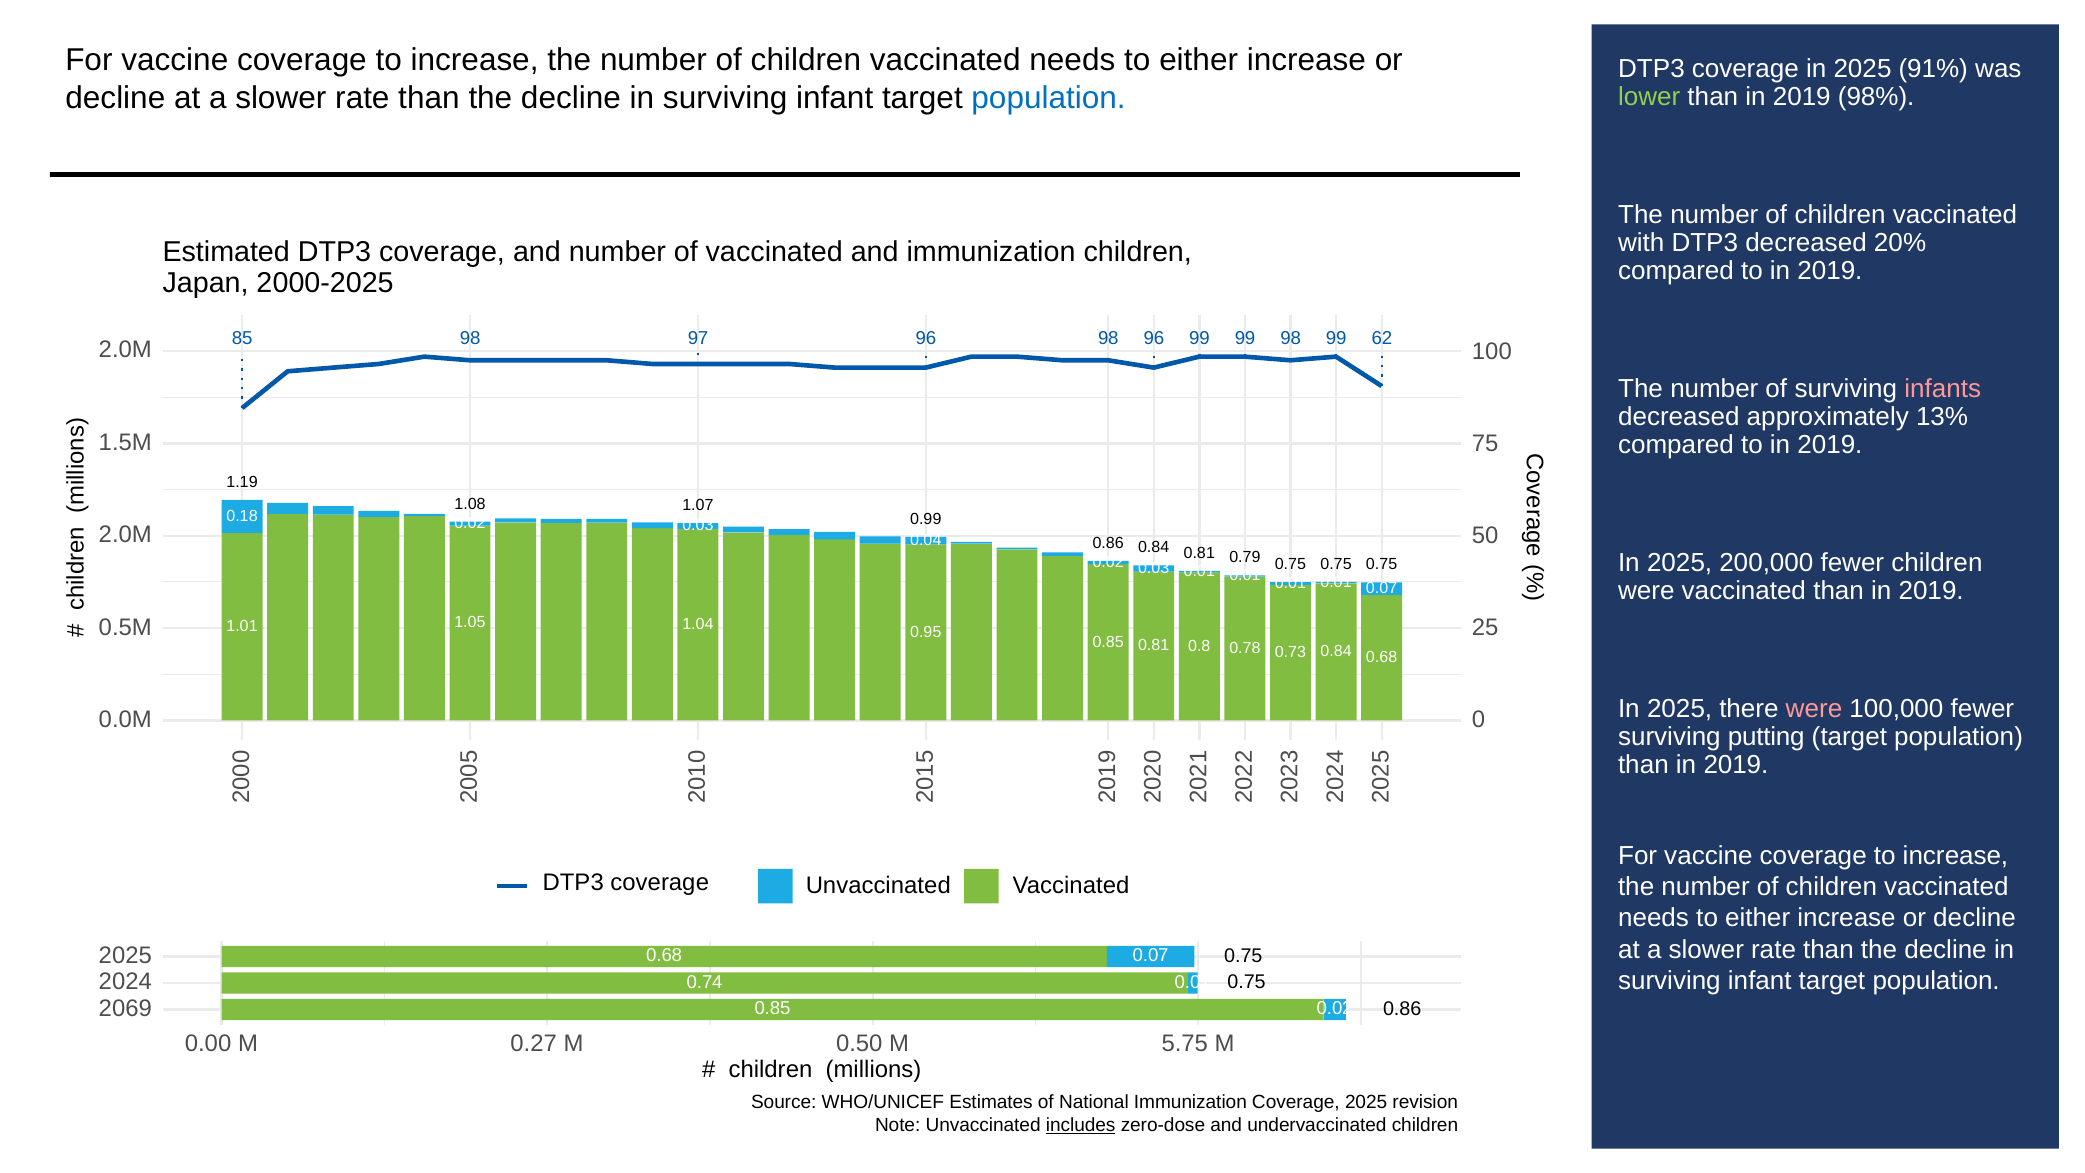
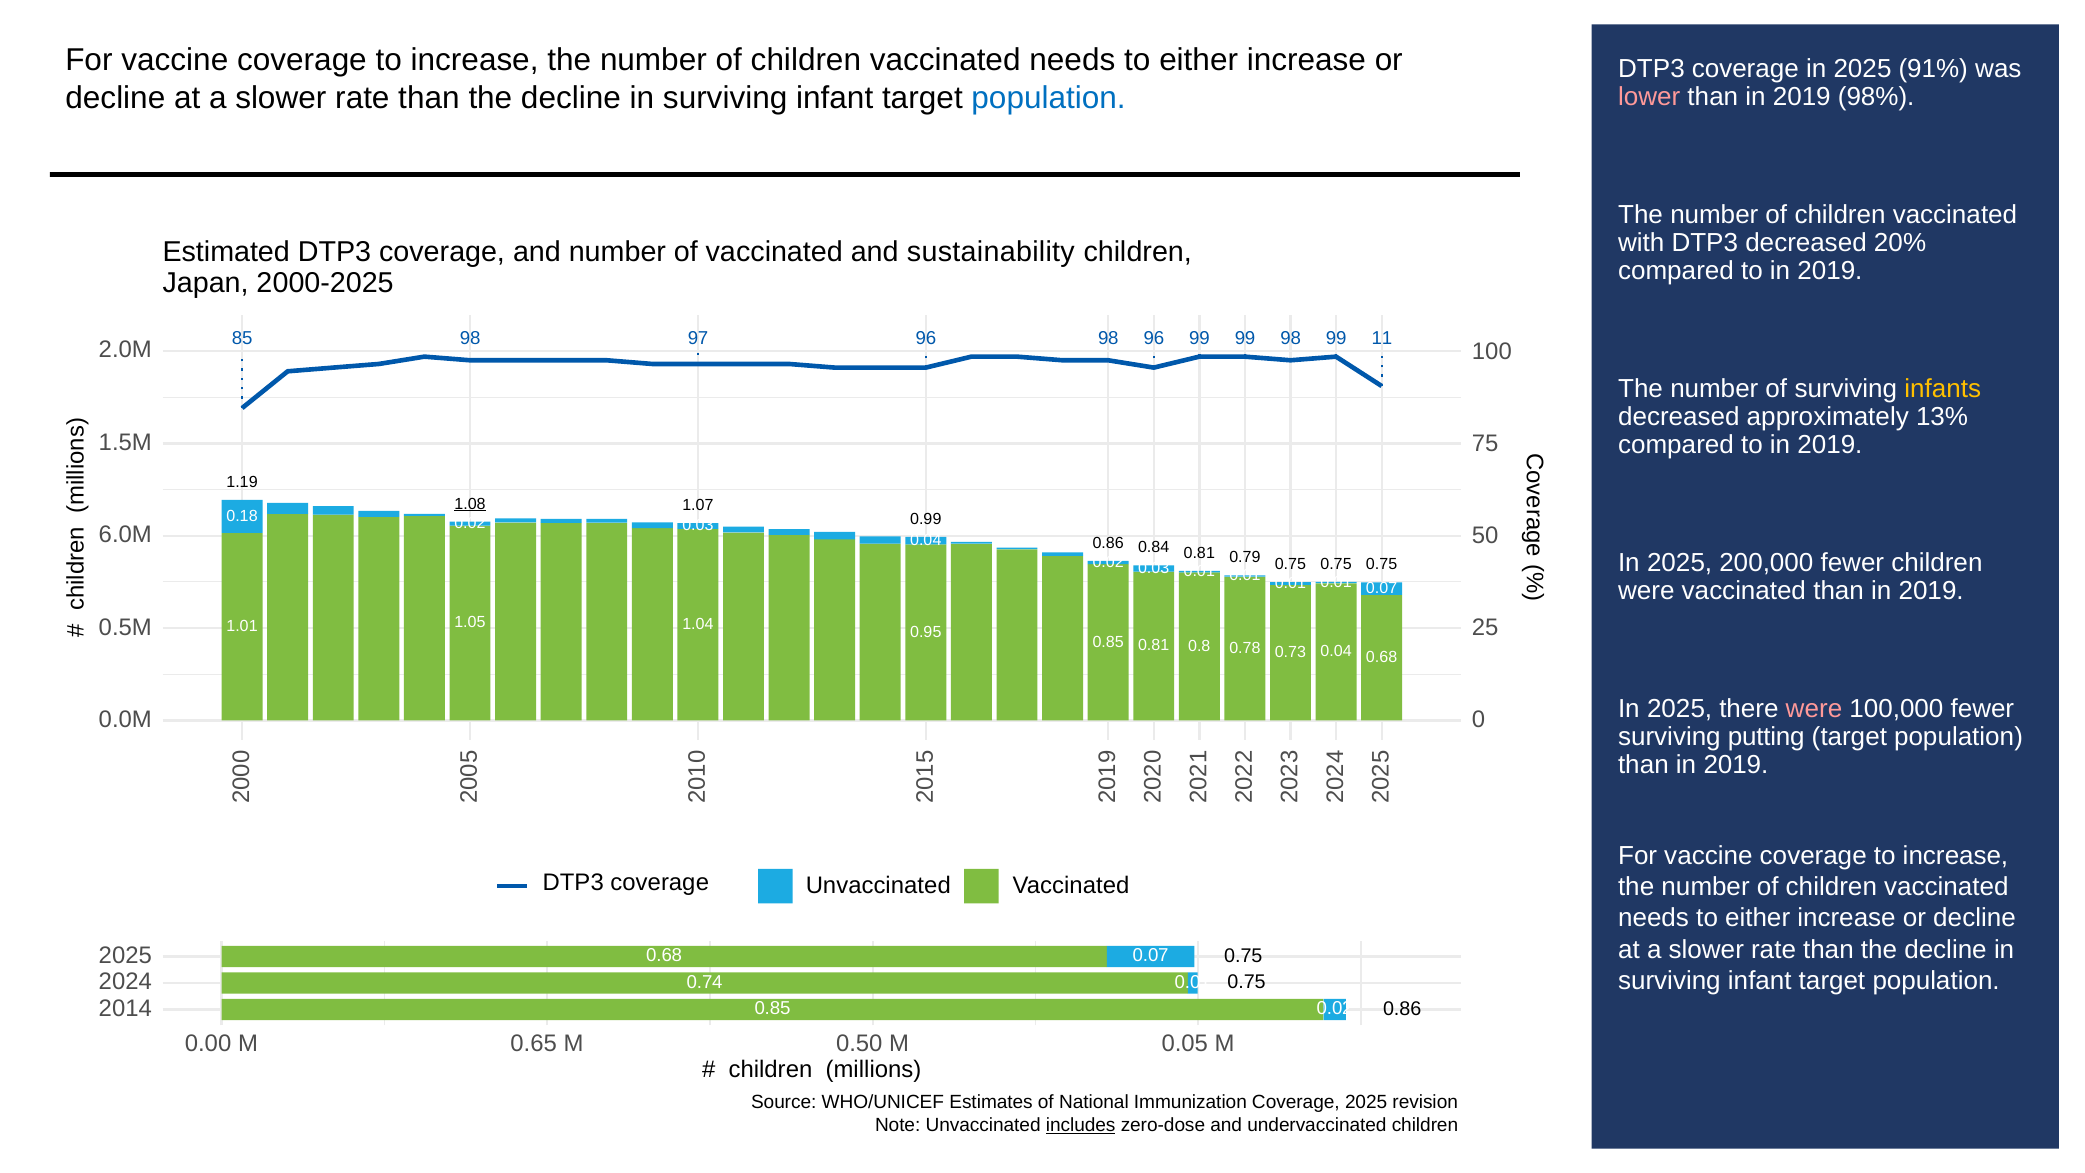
lower colour: light green -> pink (1649, 97)
and immunization: immunization -> sustainability (991, 252)
62: 62 -> 11 (1382, 338)
infants colour: pink -> yellow (1943, 389)
1.08 underline: none -> present (470, 504)
2.0M: 2.0M -> 6.0M (125, 535)
0.84: 0.84 -> 0.04 (1336, 651)
2069: 2069 -> 2014 (125, 1008)
0.27: 0.27 -> 0.65 (534, 1044)
5.75: 5.75 -> 0.05 (1185, 1044)
